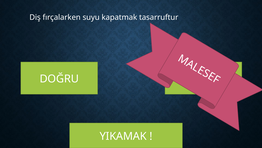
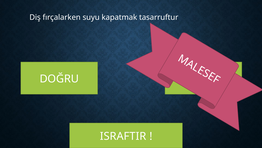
YIKAMAK: YIKAMAK -> ISRAFTIR (123, 136)
